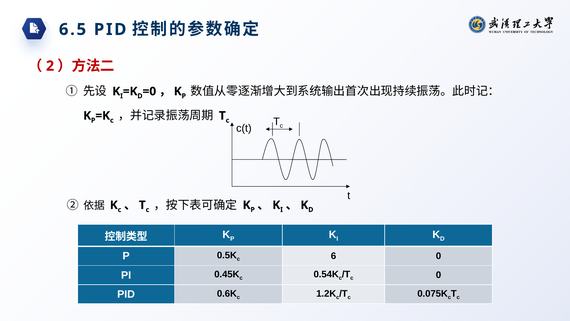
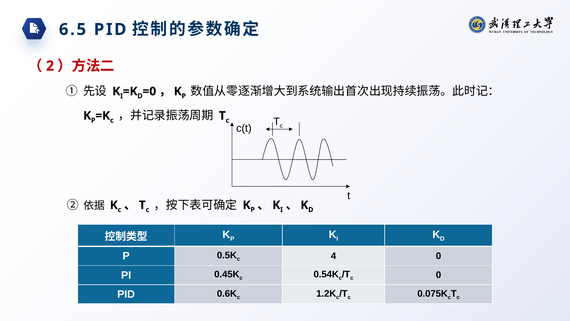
6: 6 -> 4 (333, 256)
